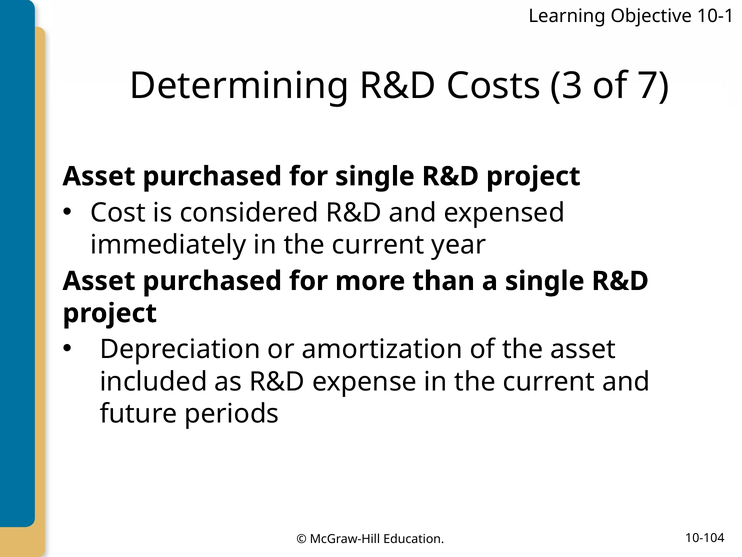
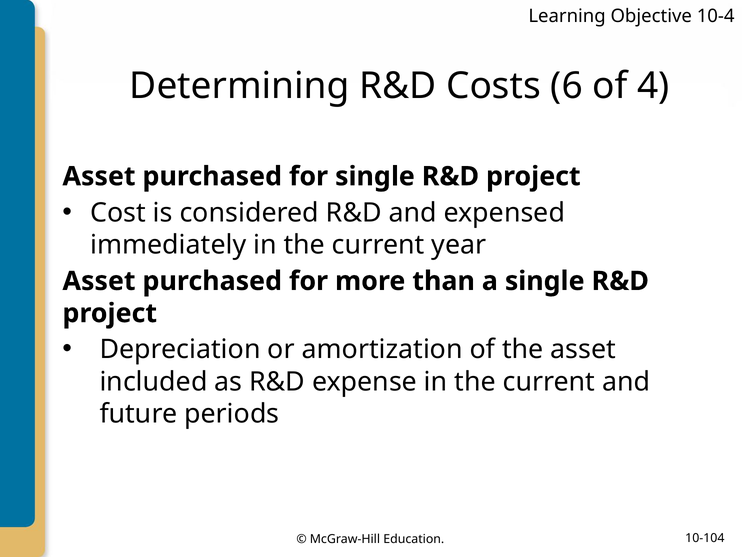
10-1: 10-1 -> 10-4 (716, 16)
3: 3 -> 6 (567, 86)
7: 7 -> 4 (653, 86)
